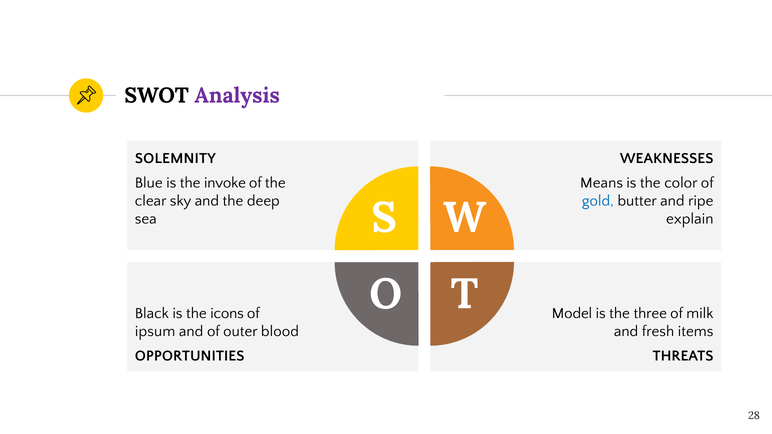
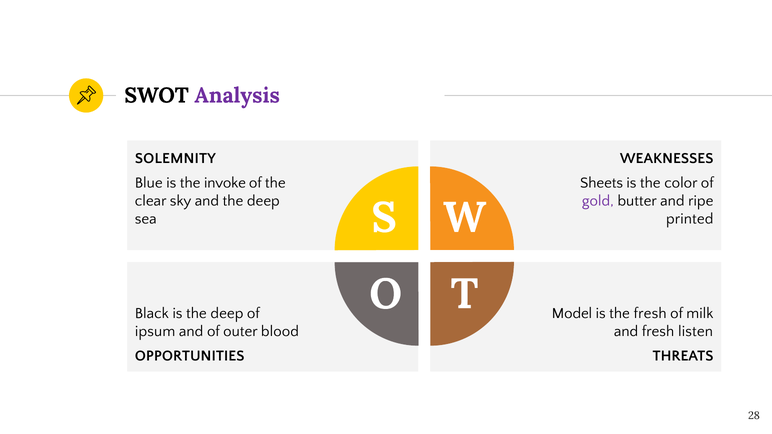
Means: Means -> Sheets (602, 183)
gold colour: blue -> purple (598, 201)
explain: explain -> printed (690, 219)
is the icons: icons -> deep (227, 314)
the three: three -> fresh (650, 314)
items: items -> listen (696, 332)
